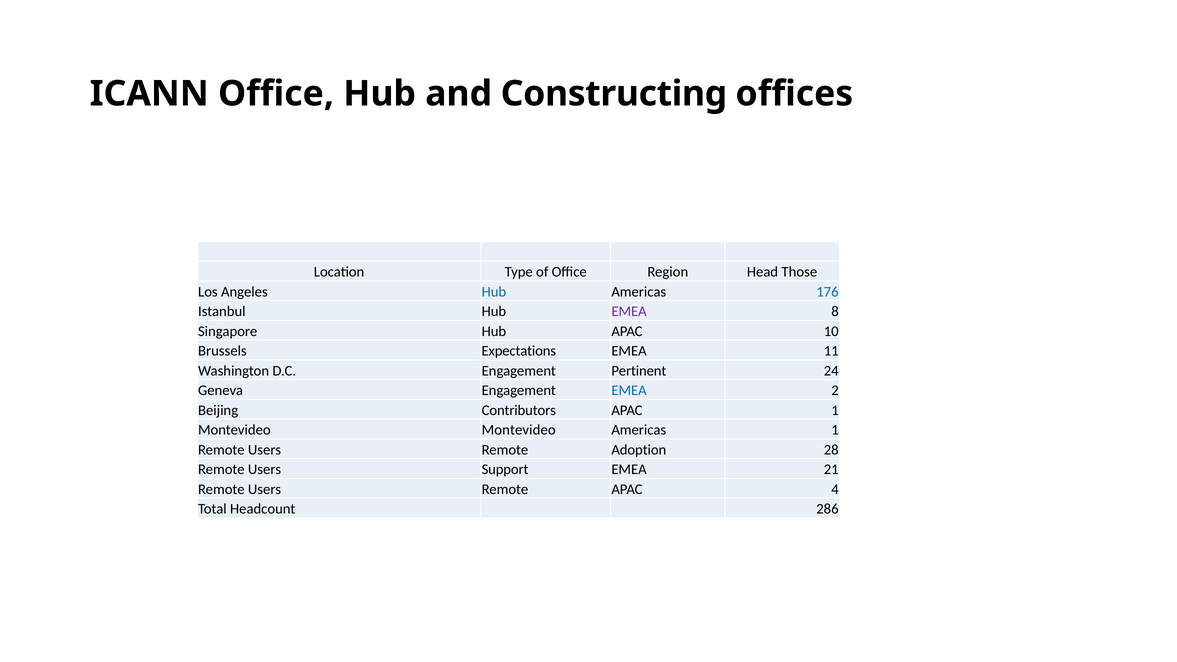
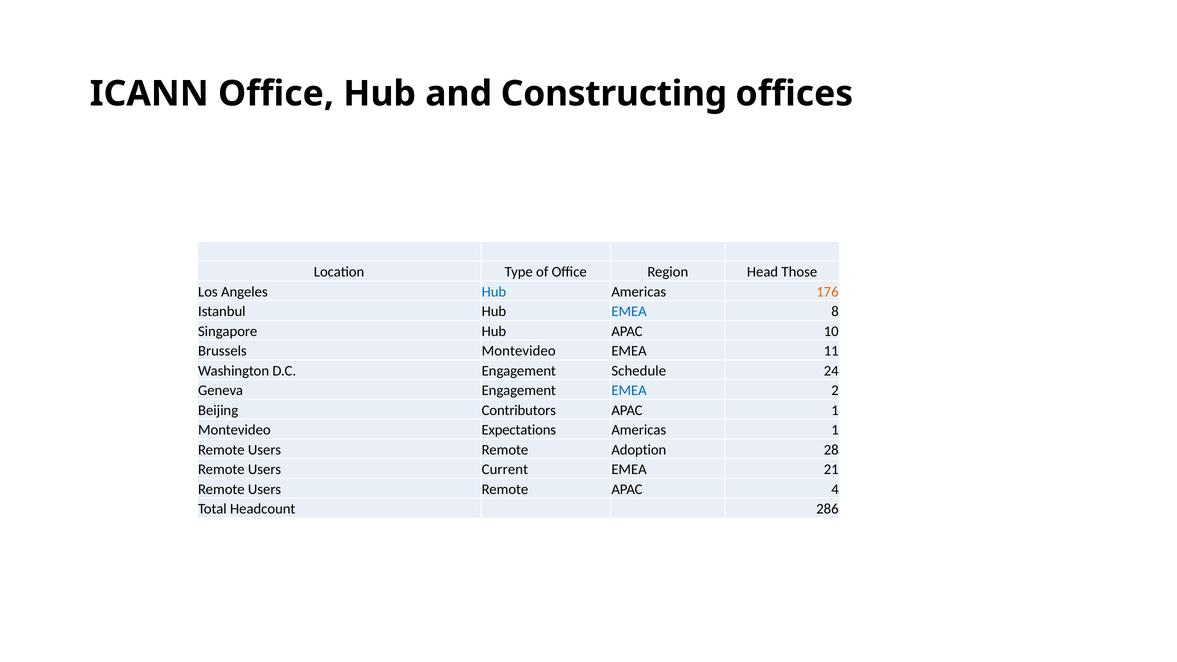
176 colour: blue -> orange (827, 292)
EMEA colour: purple -> blue (629, 312)
Brussels Expectations: Expectations -> Montevideo (519, 351)
Pertinent: Pertinent -> Schedule (639, 371)
Montevideo Montevideo: Montevideo -> Expectations (519, 430)
Support: Support -> Current (505, 470)
